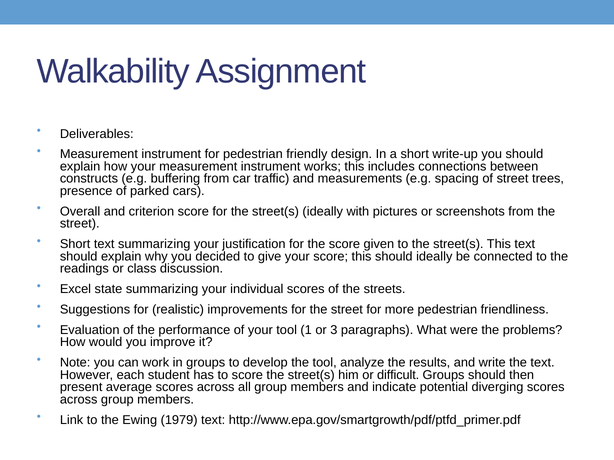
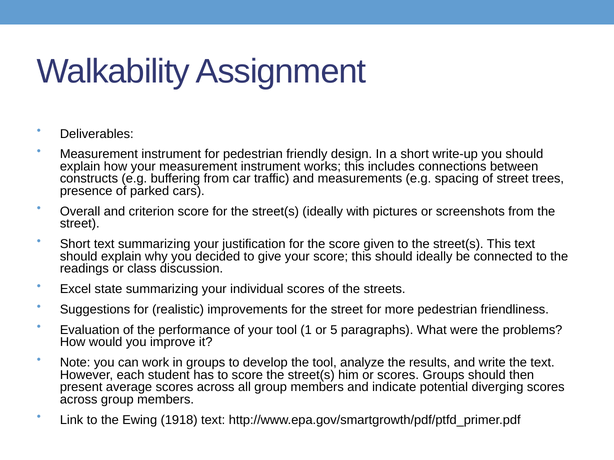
3: 3 -> 5 (334, 330)
or difficult: difficult -> scores (398, 375)
1979: 1979 -> 1918 (179, 420)
